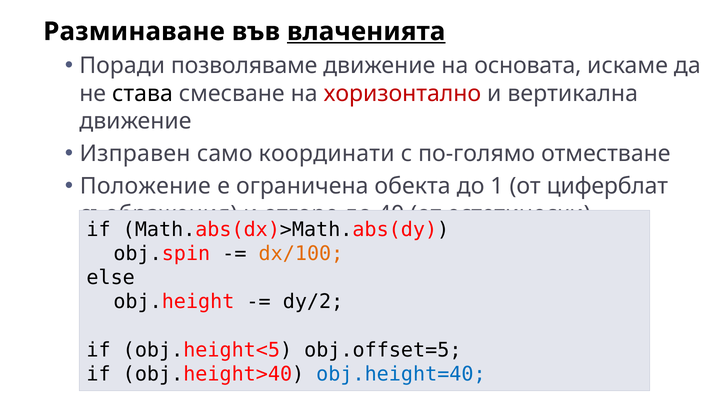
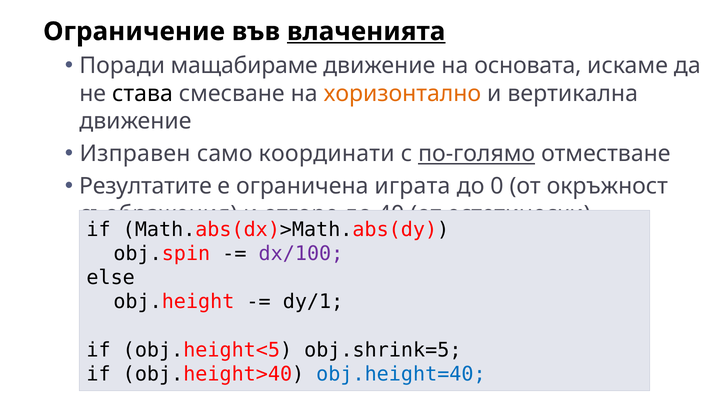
Разминаване: Разминаване -> Ограничение (134, 32)
позволяваме: позволяваме -> мащабираме (244, 66)
хоризонтално colour: red -> orange (402, 93)
по-голямо underline: none -> present (477, 154)
Положение: Положение -> Резултатите (146, 186)
обекта: обекта -> играта (412, 186)
1: 1 -> 0 (497, 186)
циферблат: циферблат -> окръжност (607, 186)
dx/100 colour: orange -> purple (301, 254)
dy/2: dy/2 -> dy/1 (313, 302)
obj.offset=5: obj.offset=5 -> obj.shrink=5 (383, 350)
